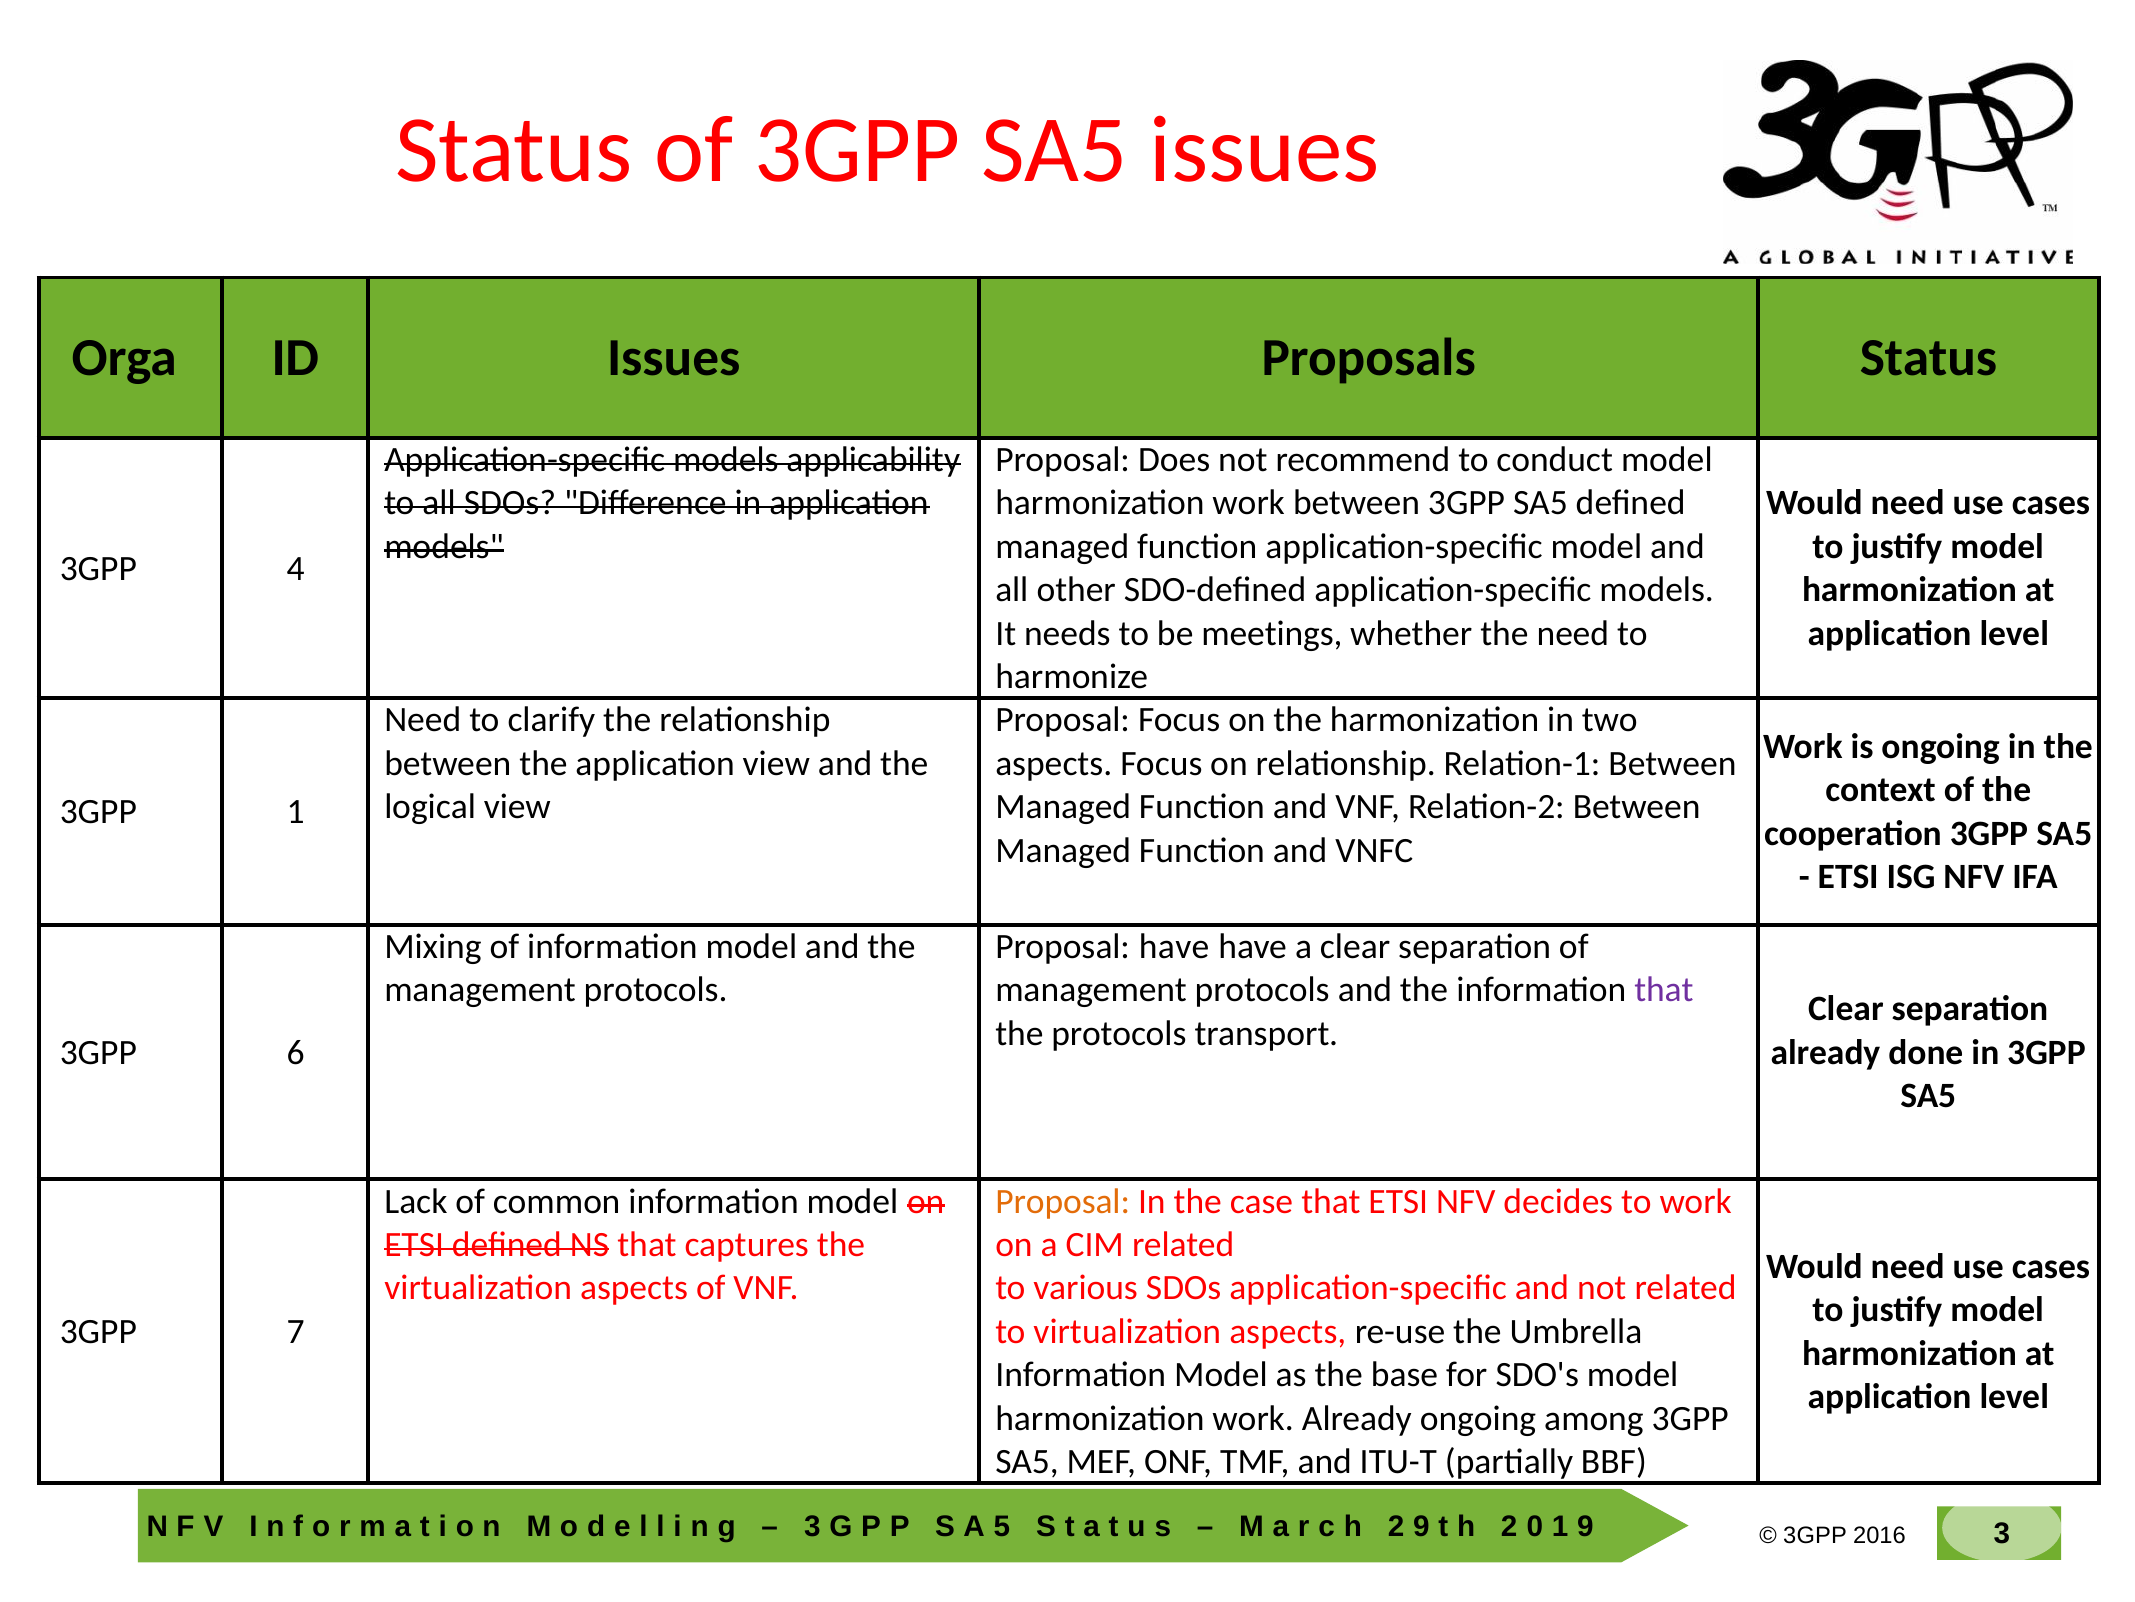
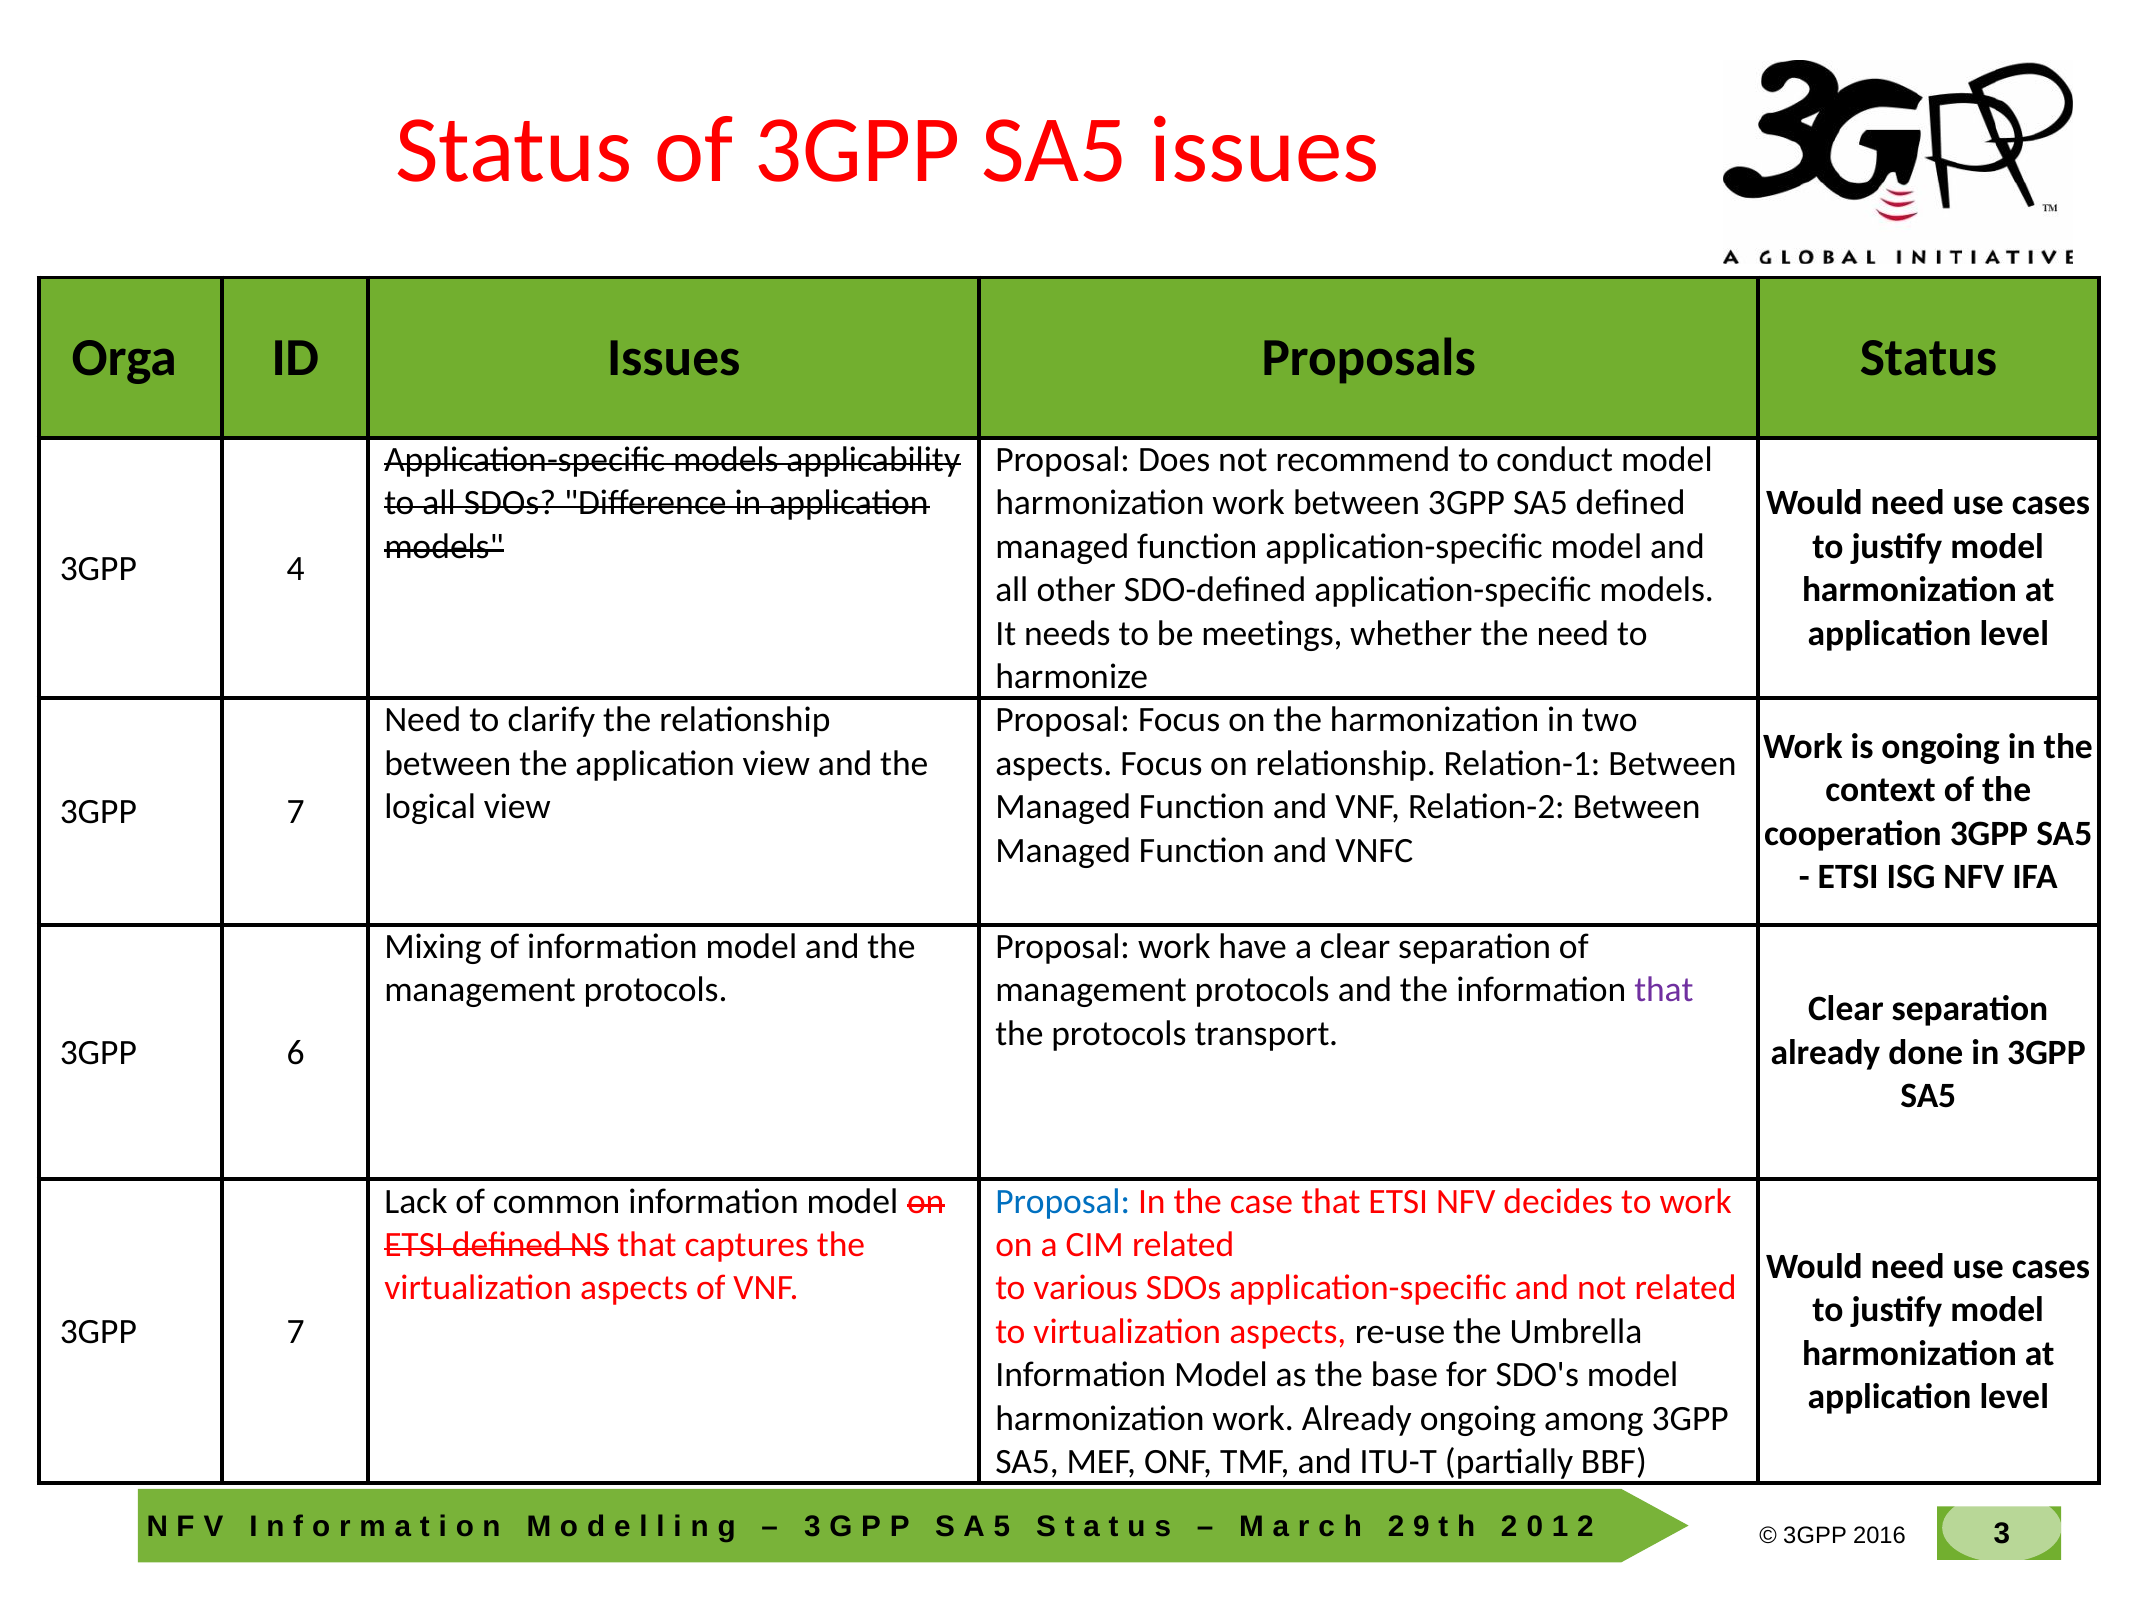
1: 1 -> 7 (296, 811)
Proposal have: have -> work (1174, 946)
Proposal colour: orange -> blue (1063, 1201)
9: 9 -> 2 (1585, 1526)
